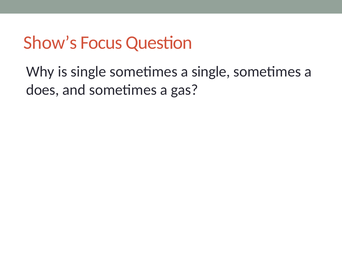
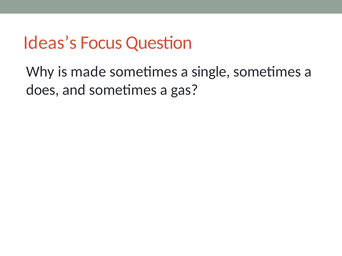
Show’s: Show’s -> Ideas’s (50, 43)
is single: single -> made (88, 72)
